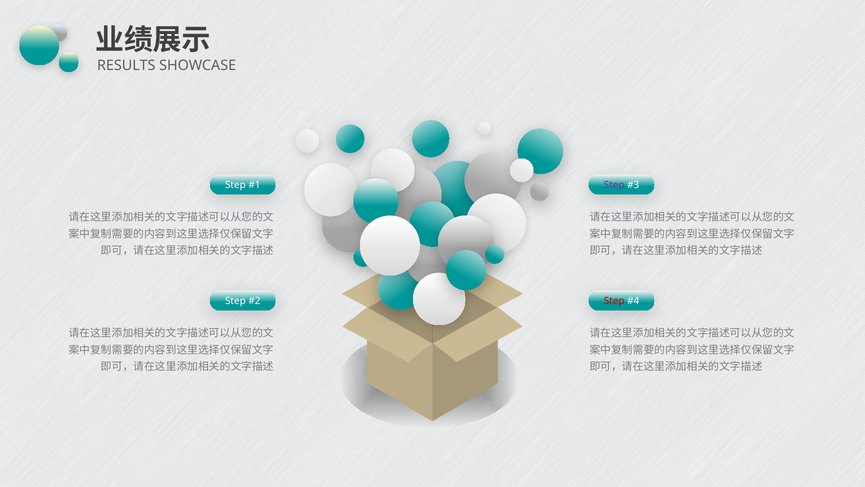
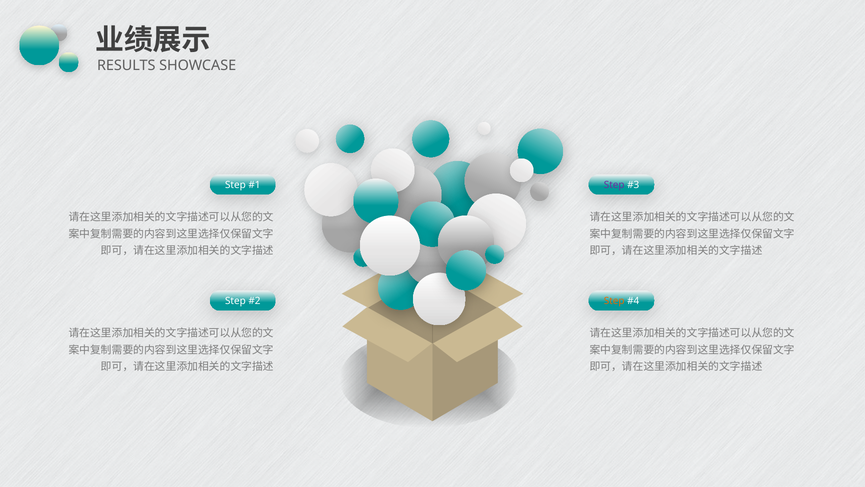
Step colour: red -> orange (614, 301)
